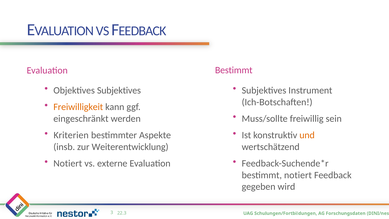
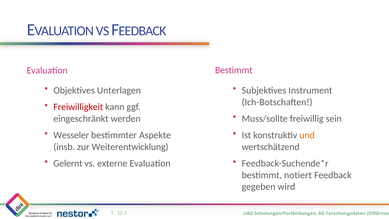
Objektives Subjektives: Subjektives -> Unterlagen (119, 90)
Freiwilligkeit colour: orange -> red (78, 107)
Kriterien: Kriterien -> Wesseler (71, 135)
Notiert: Notiert -> Gelernt (68, 163)
